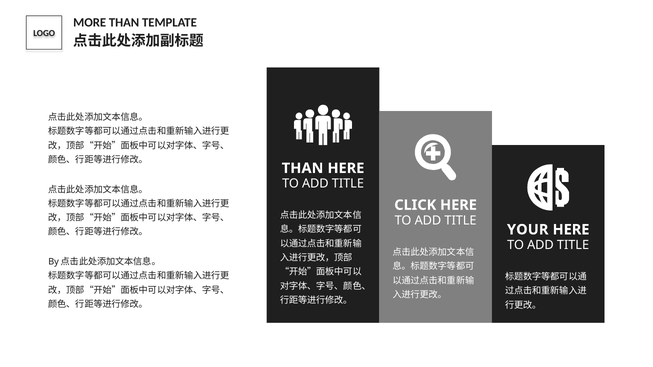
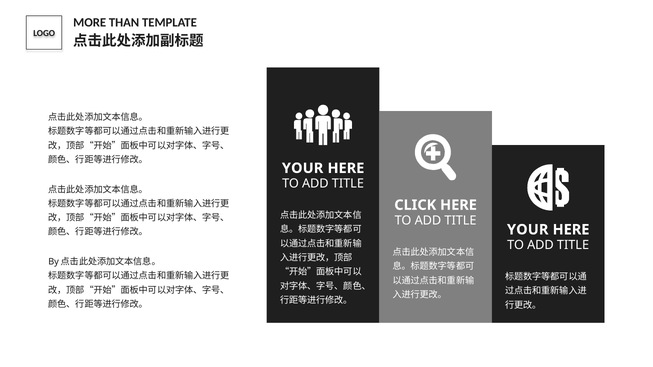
THAN: THAN -> YOUR (303, 168)
